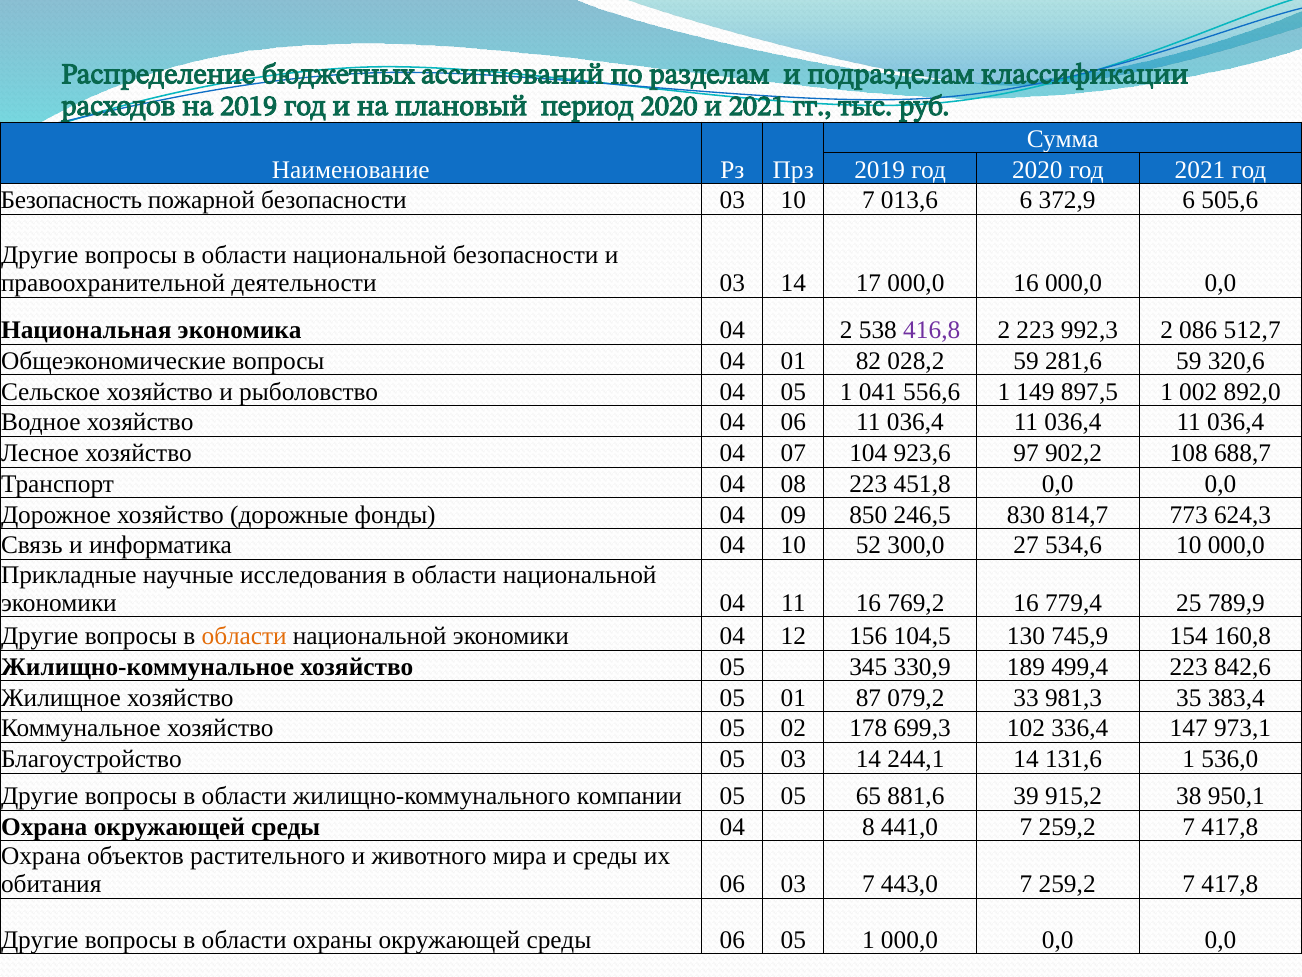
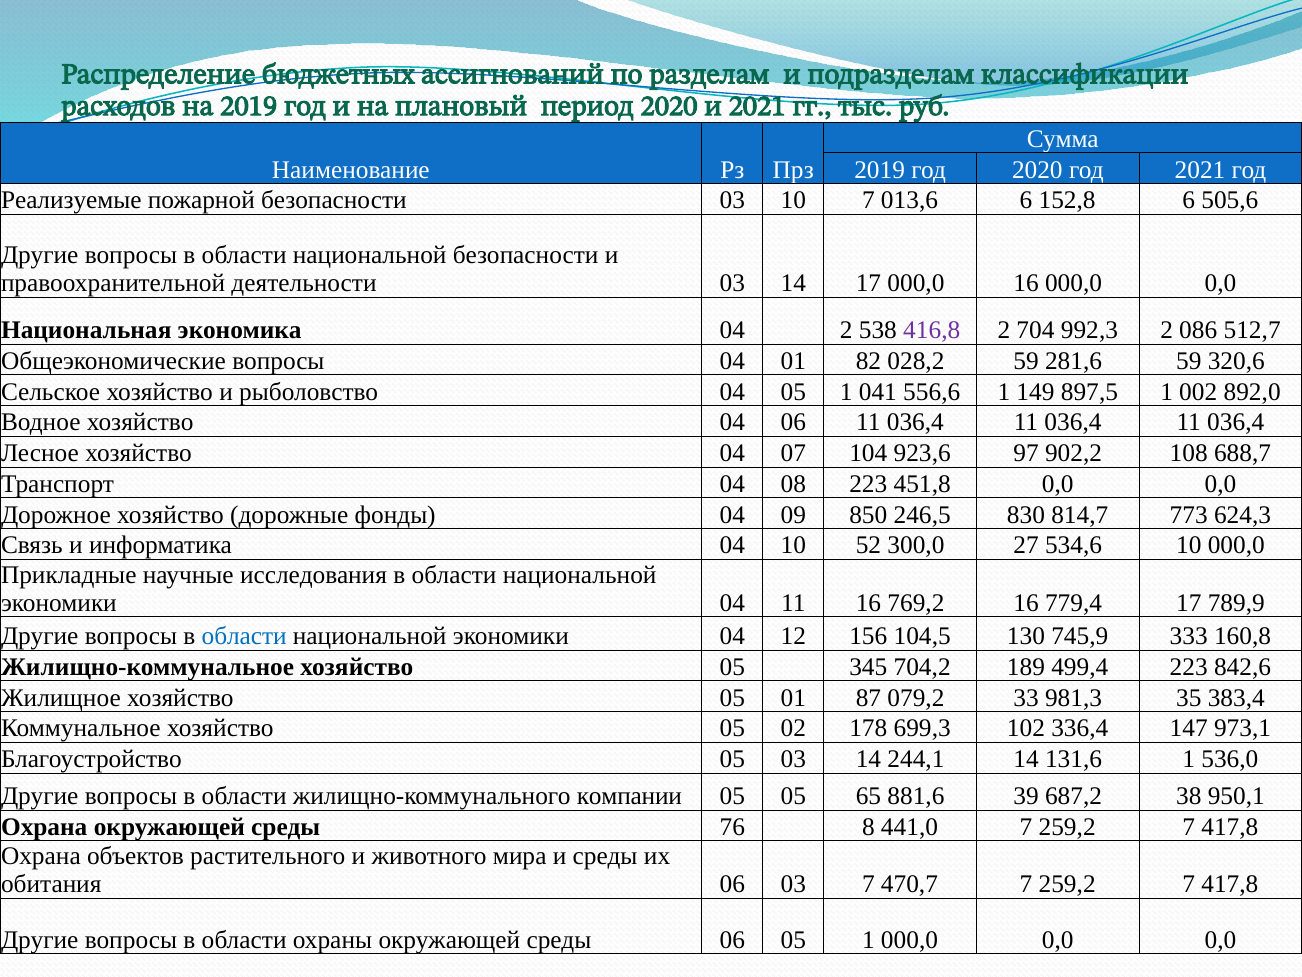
Безопасность: Безопасность -> Реализуемые (71, 201)
372,9: 372,9 -> 152,8 (1067, 201)
2 223: 223 -> 704 (1035, 330)
779,4 25: 25 -> 17 (1189, 602)
области colour: orange -> blue (244, 636)
154: 154 -> 333 (1189, 636)
330,9: 330,9 -> 704,2 (922, 667)
915,2: 915,2 -> 687,2 (1074, 796)
среды 04: 04 -> 76 (732, 827)
443,0: 443,0 -> 470,7 (909, 884)
